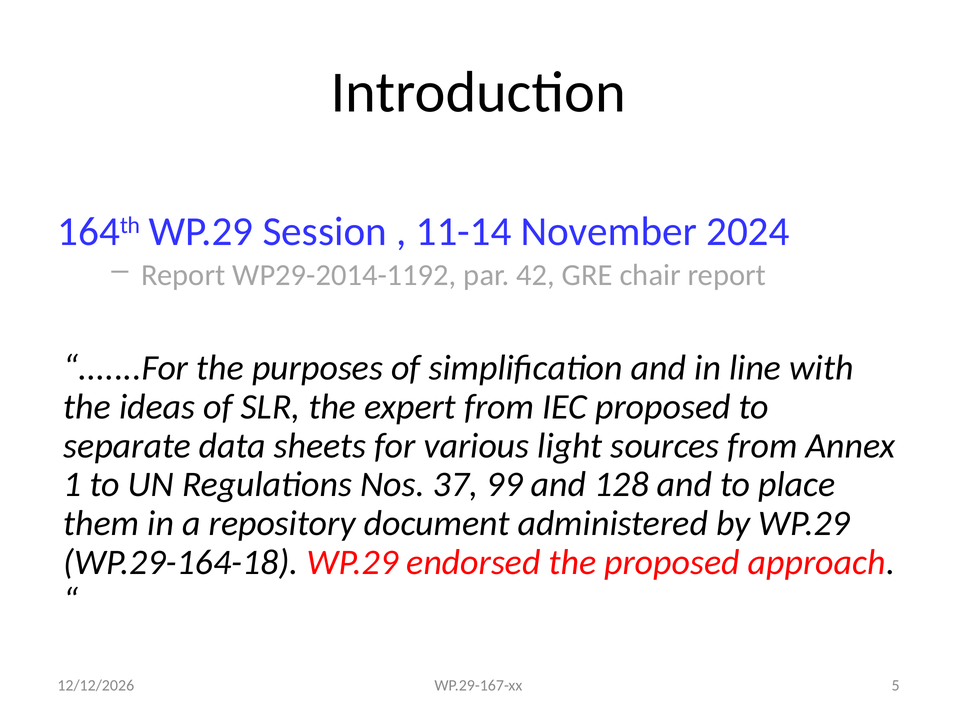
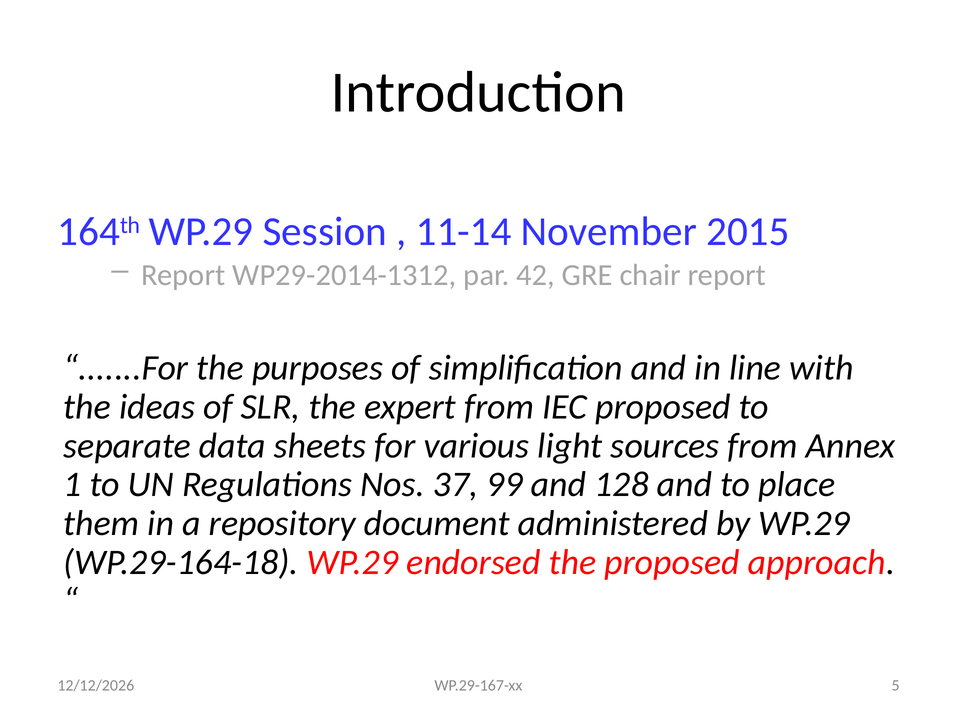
2024: 2024 -> 2015 (748, 232)
WP29-2014-1192: WP29-2014-1192 -> WP29-2014-1312 (344, 275)
